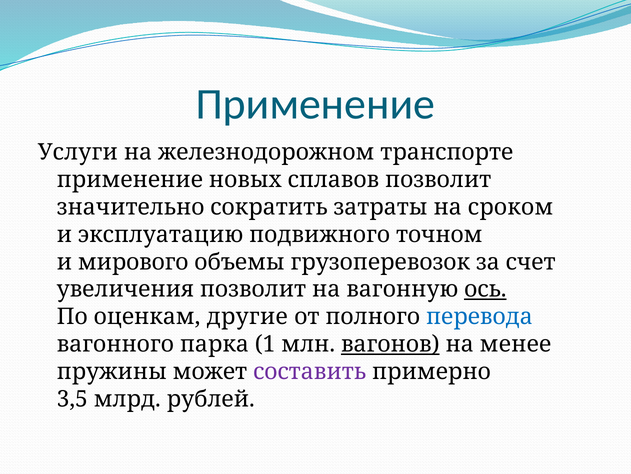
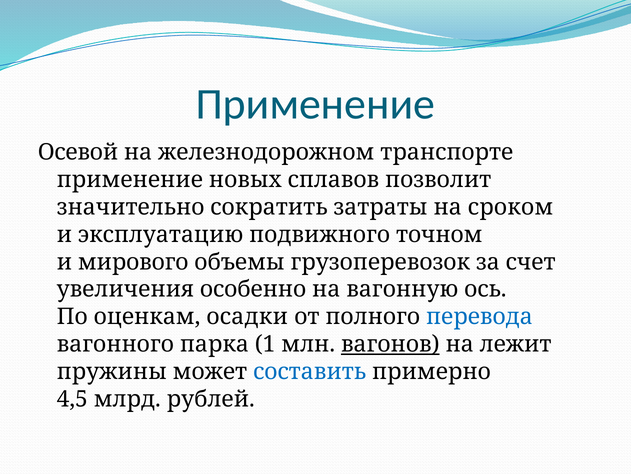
Услуги: Услуги -> Осевой (78, 152)
увеличения позволит: позволит -> особенно (253, 289)
ось underline: present -> none (485, 289)
другие: другие -> осадки (247, 316)
менее: менее -> лежит (516, 344)
составить colour: purple -> blue (310, 371)
3,5: 3,5 -> 4,5 (72, 399)
